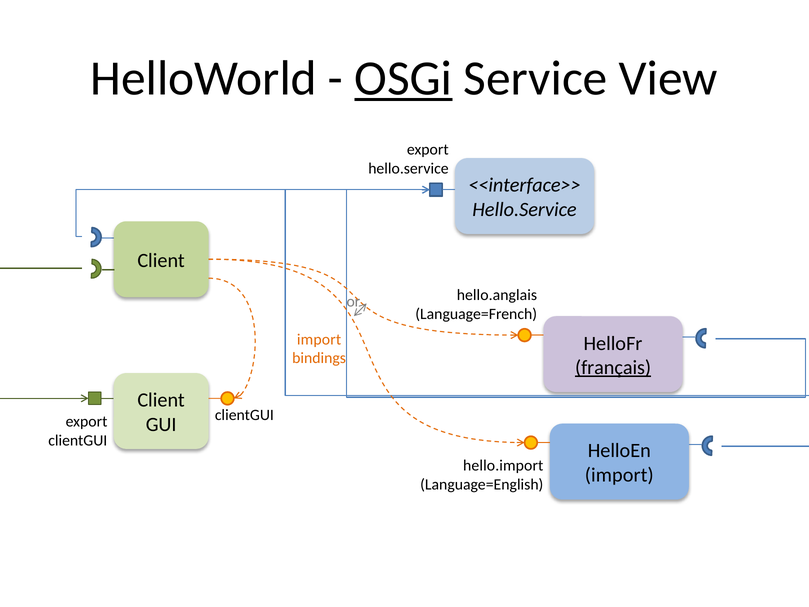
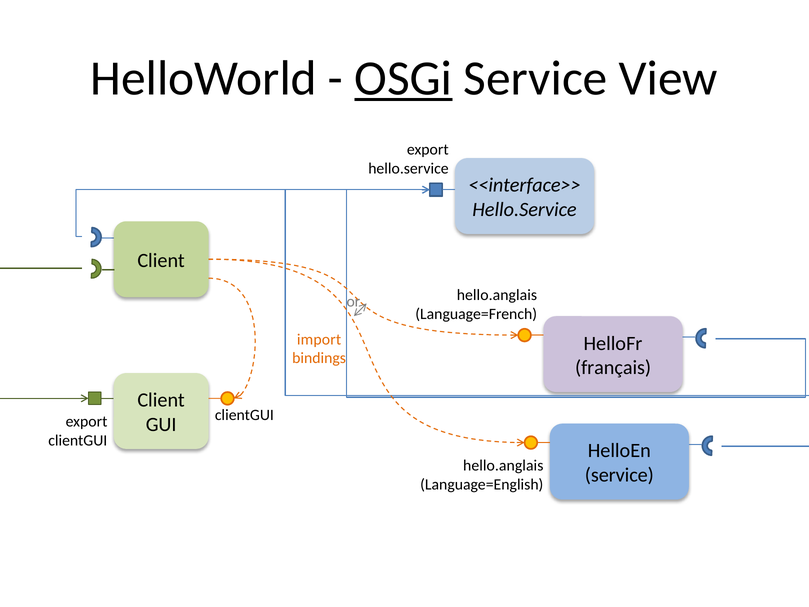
français underline: present -> none (613, 367)
hello.import: hello.import -> hello.anglais (503, 466)
import: import -> service (619, 475)
